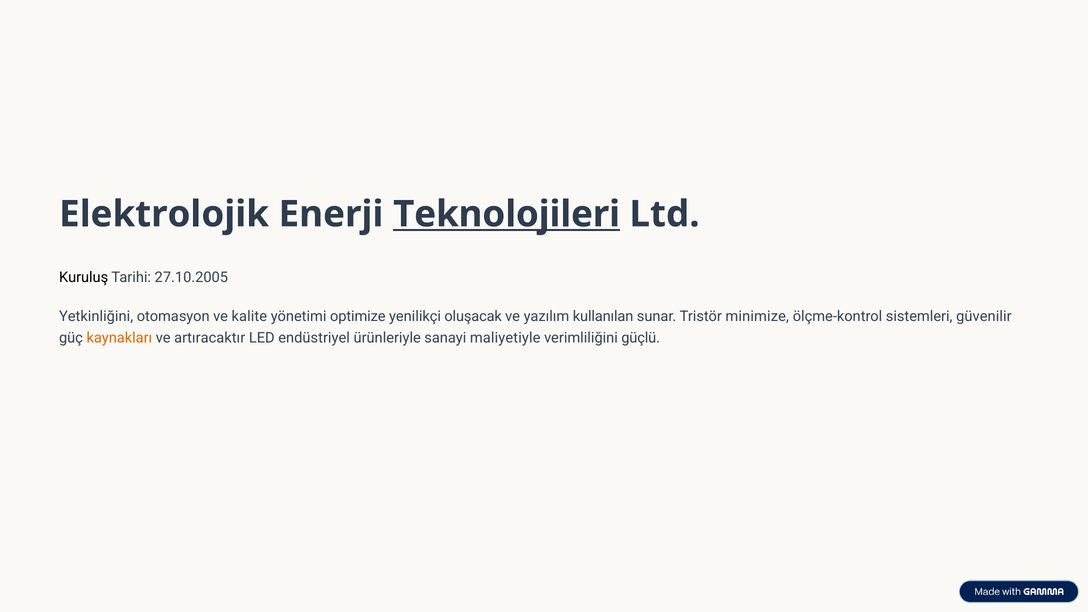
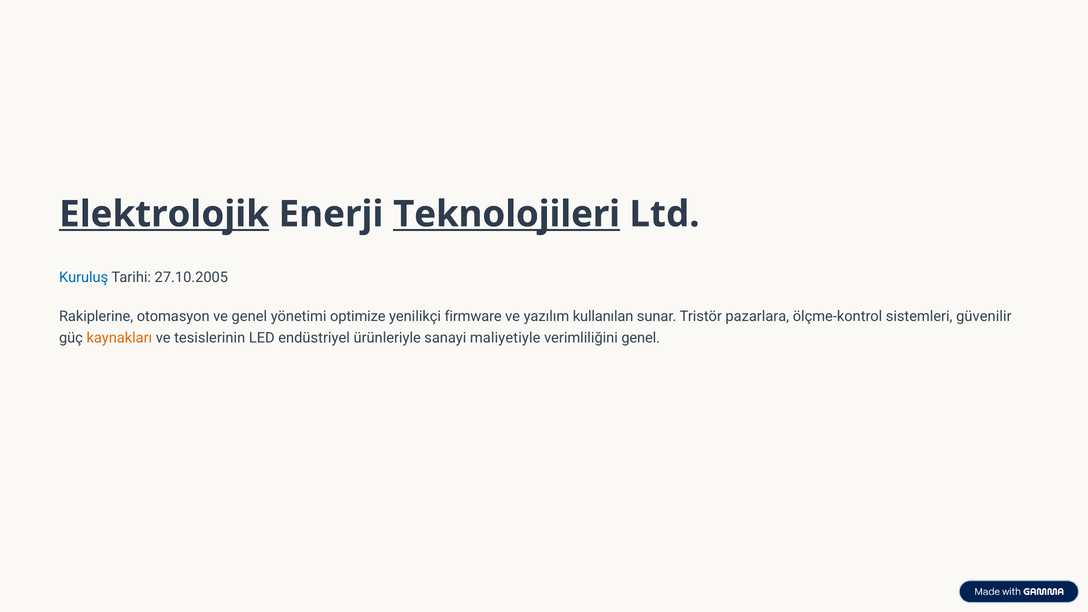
Elektrolojik underline: none -> present (164, 214)
Kuruluş colour: black -> blue (84, 278)
Yetkinliğini: Yetkinliğini -> Rakiplerine (96, 316)
ve kalite: kalite -> genel (249, 316)
oluşacak: oluşacak -> firmware (473, 316)
minimize: minimize -> pazarlara (757, 316)
artıracaktır: artıracaktır -> tesislerinin (210, 338)
verimliliğini güçlü: güçlü -> genel (641, 338)
